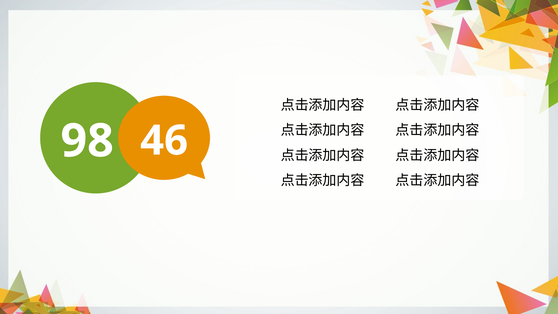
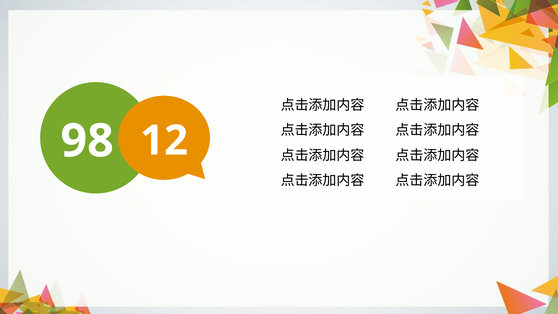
46: 46 -> 12 (164, 141)
